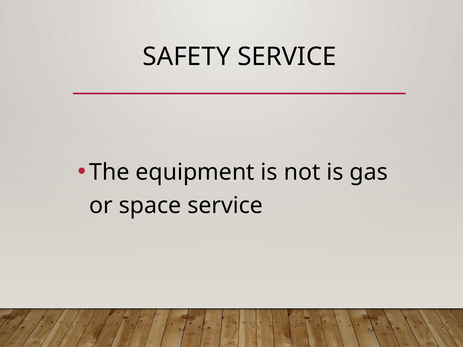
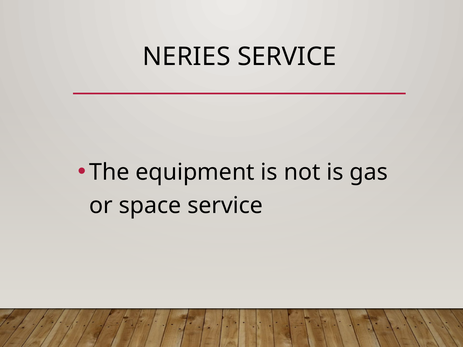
SAFETY: SAFETY -> NERIES (186, 57)
